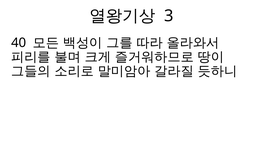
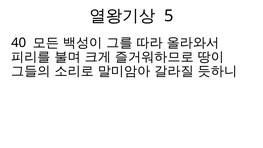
3: 3 -> 5 (169, 16)
